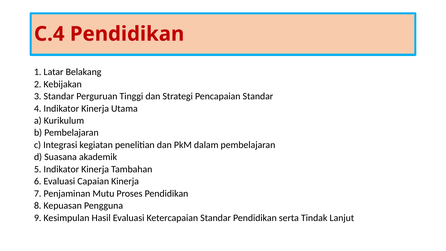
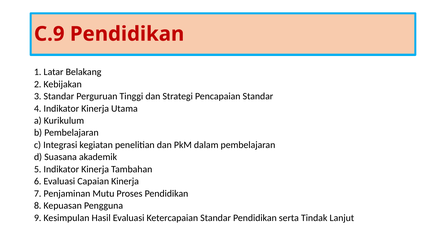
C.4: C.4 -> C.9 (49, 34)
